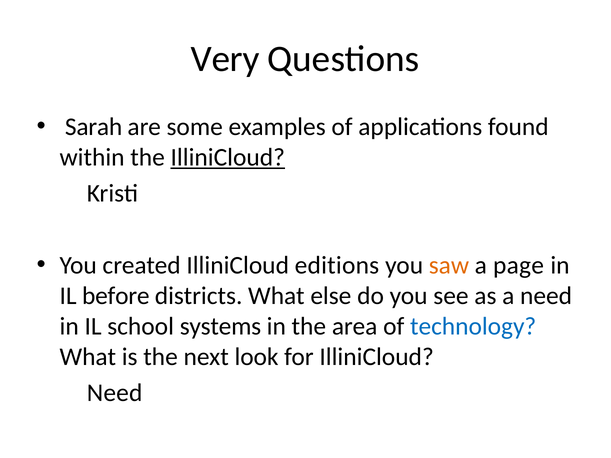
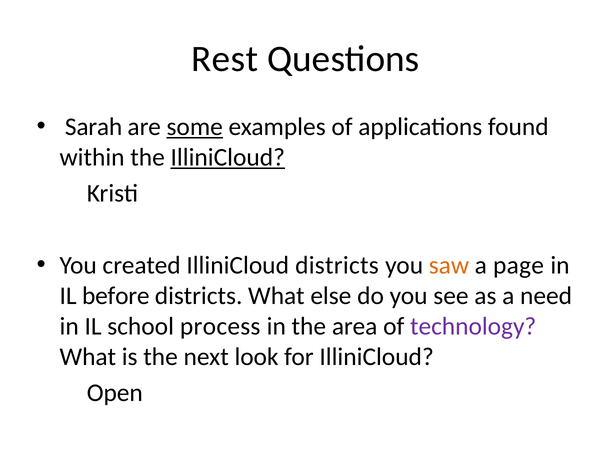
Very: Very -> Rest (225, 59)
some underline: none -> present (195, 127)
IlliniCloud editions: editions -> districts (337, 266)
systems: systems -> process (220, 327)
technology colour: blue -> purple (473, 327)
Need: Need -> Open (115, 393)
